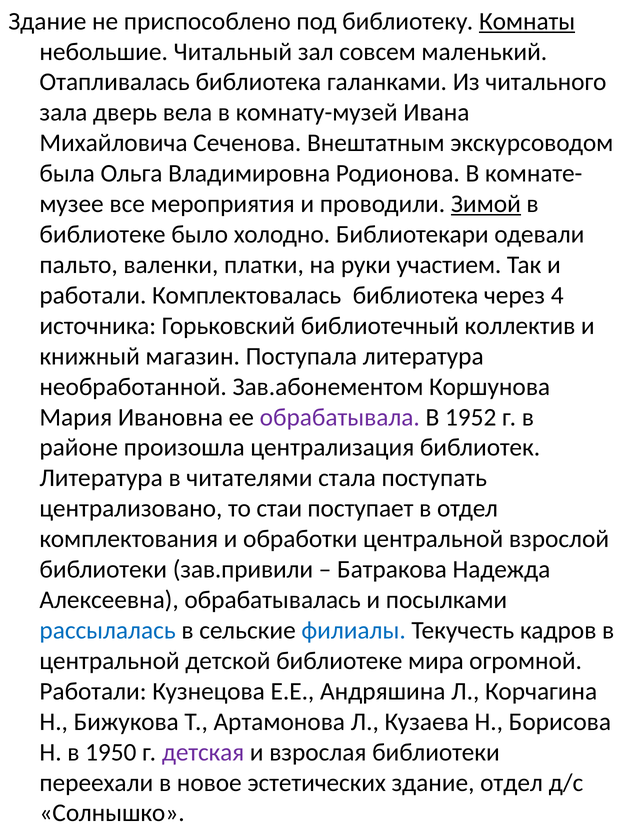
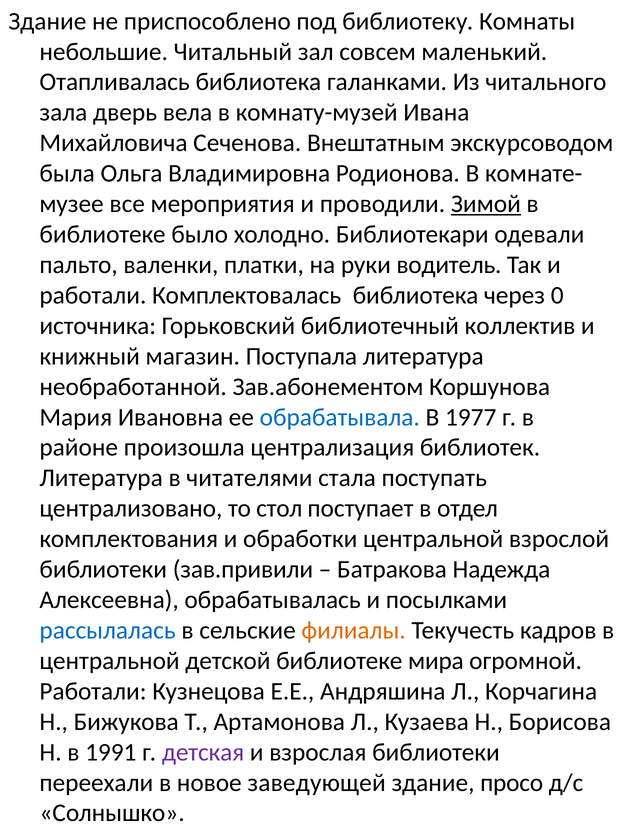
Комнаты underline: present -> none (527, 21)
участием: участием -> водитель (449, 265)
4: 4 -> 0 (557, 295)
обрабатывала colour: purple -> blue (340, 417)
1952: 1952 -> 1977 (471, 417)
стаи: стаи -> стол (279, 508)
филиалы colour: blue -> orange (354, 630)
1950: 1950 -> 1991 (111, 752)
эстетических: эстетических -> заведующей (317, 782)
здание отдел: отдел -> просо (512, 782)
